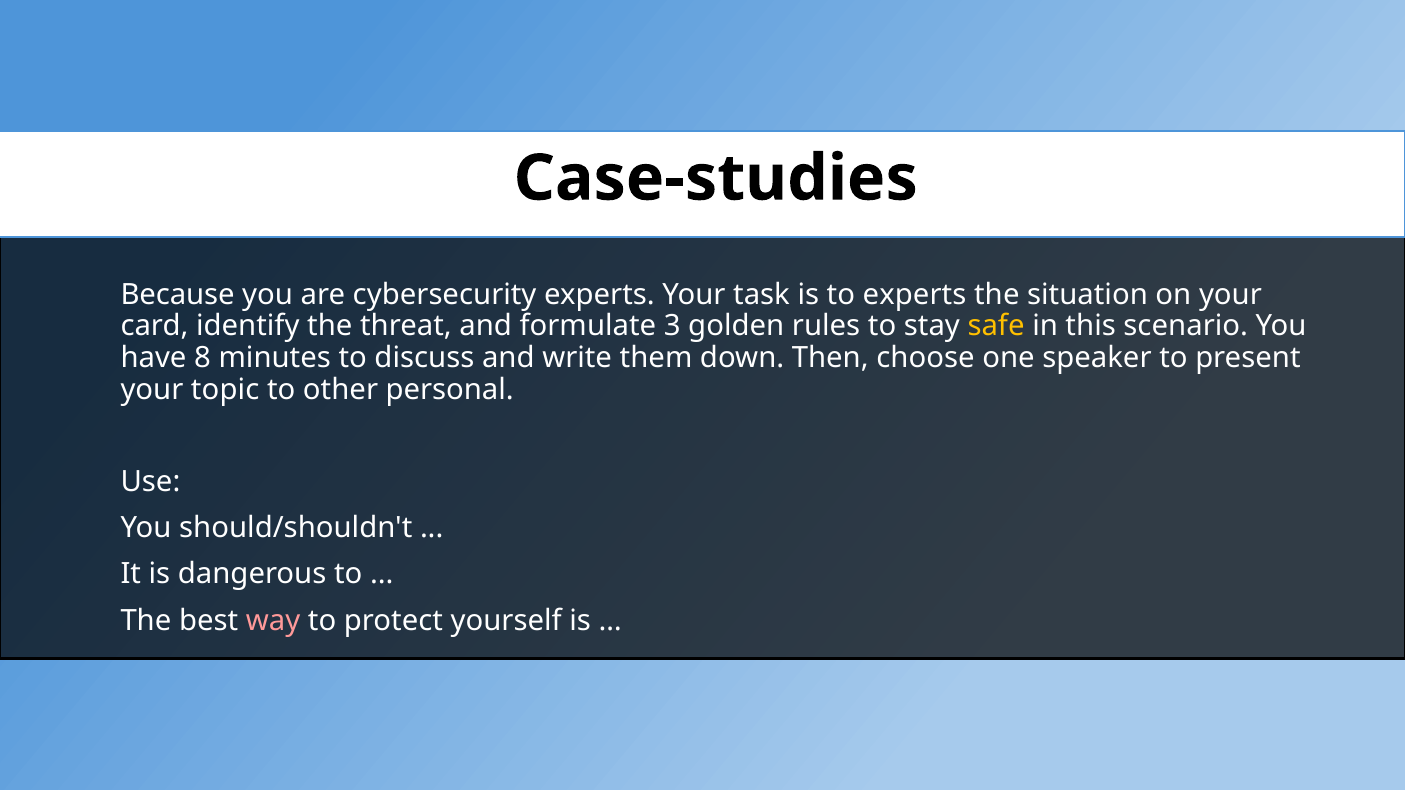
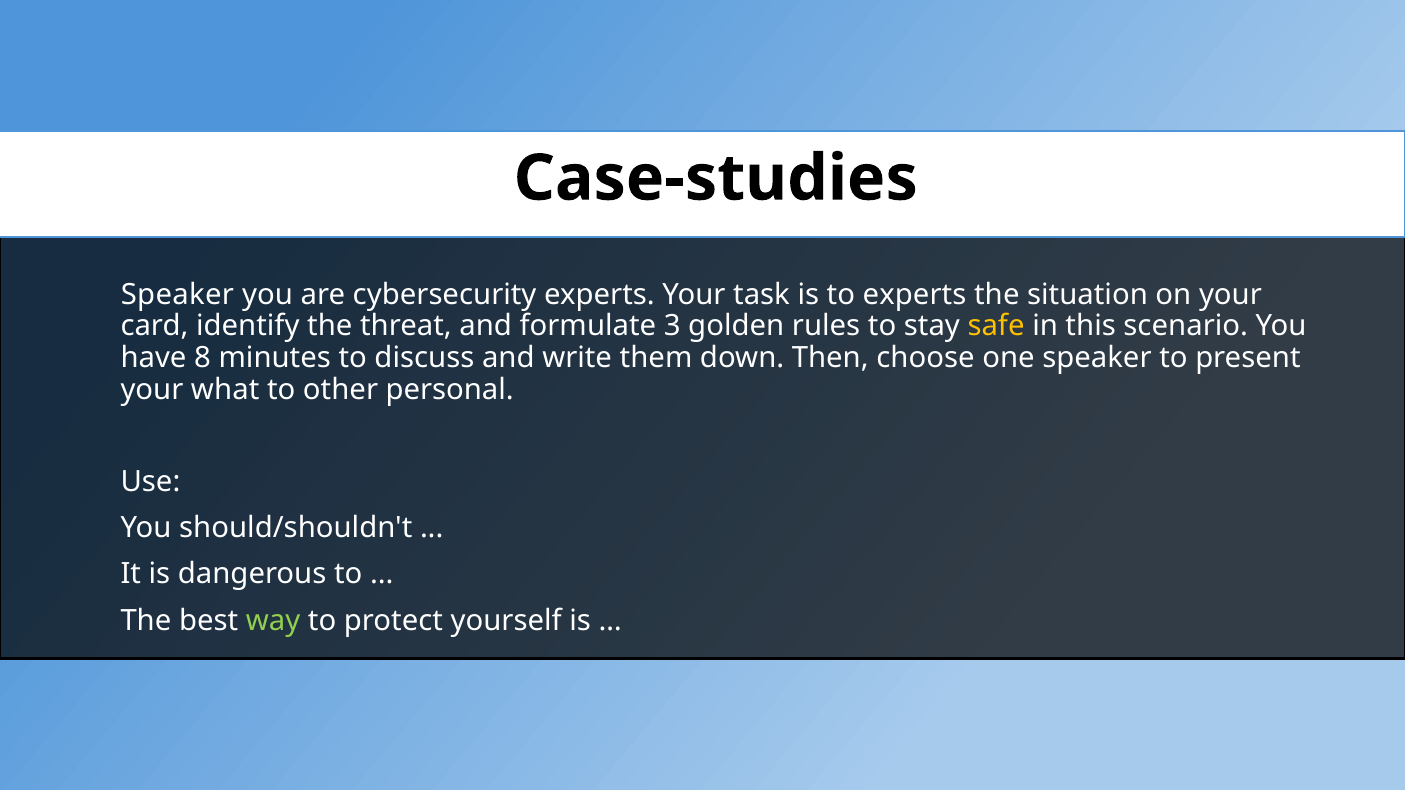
Because: Because -> Speaker (177, 295)
topic: topic -> what (225, 390)
way colour: pink -> light green (273, 621)
